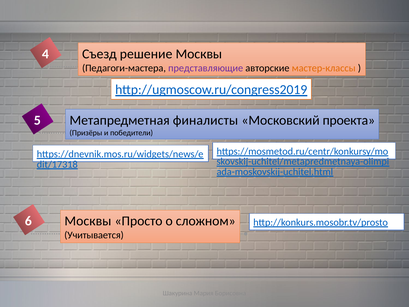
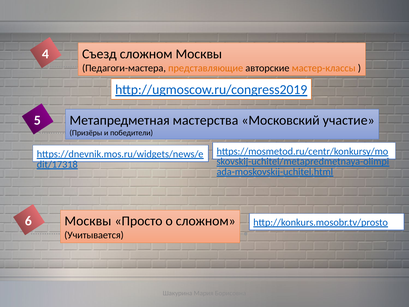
Съезд решение: решение -> сложном (146, 54)
представляющие colour: purple -> orange (206, 68)
финалисты: финалисты -> мастерства (206, 120)
проекта: проекта -> участие (349, 120)
